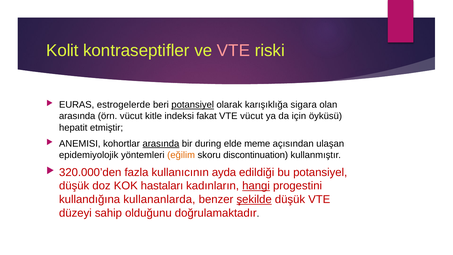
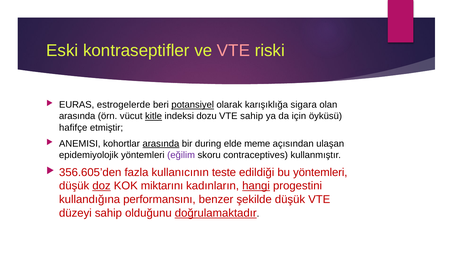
Kolit: Kolit -> Eski (62, 50)
kitle underline: none -> present (154, 116)
fakat: fakat -> dozu (207, 116)
VTE vücut: vücut -> sahip (252, 116)
hepatit: hepatit -> hafifçe (73, 127)
eğilim colour: orange -> purple (181, 155)
discontinuation: discontinuation -> contraceptives (256, 155)
320.000’den: 320.000’den -> 356.605’den (90, 172)
ayda: ayda -> teste (224, 172)
bu potansiyel: potansiyel -> yöntemleri (320, 172)
doz underline: none -> present (102, 186)
hastaları: hastaları -> miktarını (162, 186)
kullananlarda: kullananlarda -> performansını (159, 199)
şekilde underline: present -> none (254, 199)
doğrulamaktadır underline: none -> present (216, 213)
